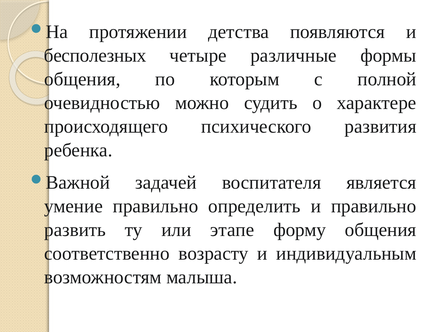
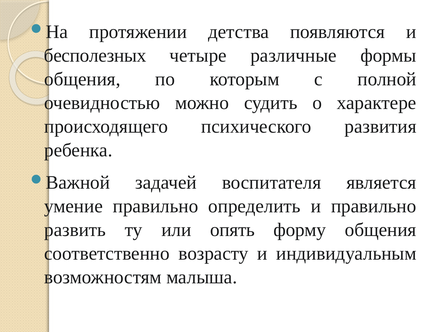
этапе: этапе -> опять (232, 230)
